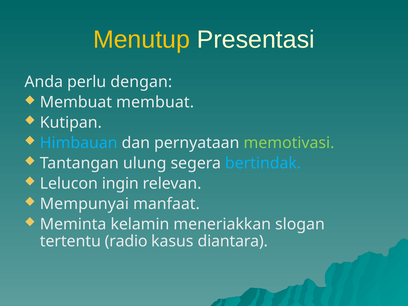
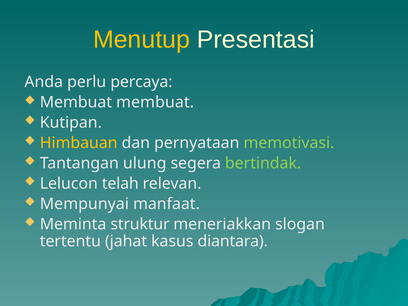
dengan: dengan -> percaya (141, 82)
Himbauan colour: light blue -> yellow (79, 143)
bertindak colour: light blue -> light green (263, 163)
ingin: ingin -> telah (120, 184)
kelamin: kelamin -> struktur (140, 224)
radio: radio -> jahat (126, 241)
